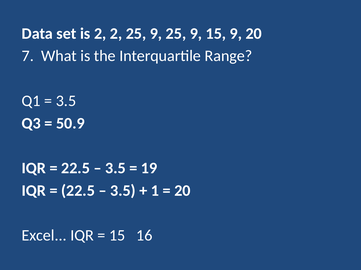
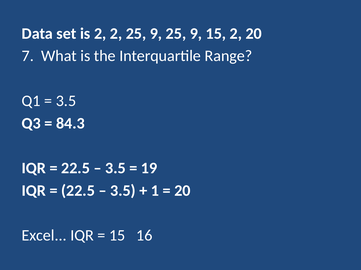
15 9: 9 -> 2 (236, 34)
50.9: 50.9 -> 84.3 (70, 124)
